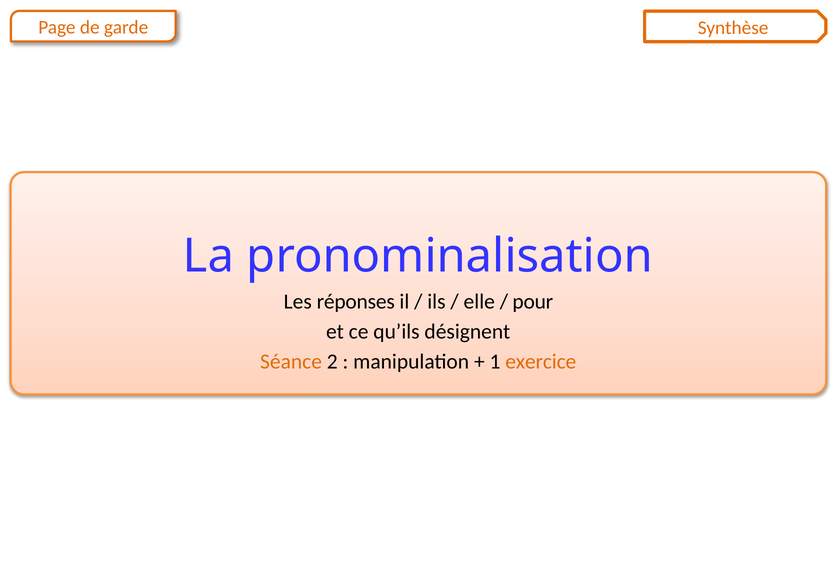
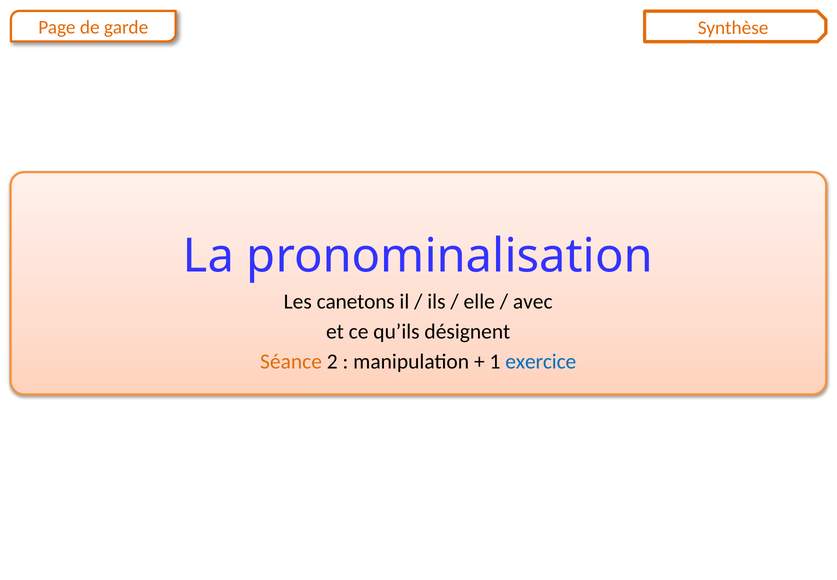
réponses: réponses -> canetons (356, 301)
pour: pour -> avec (533, 301)
exercice colour: orange -> blue (541, 361)
